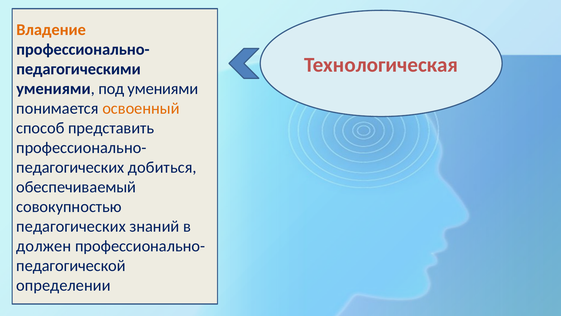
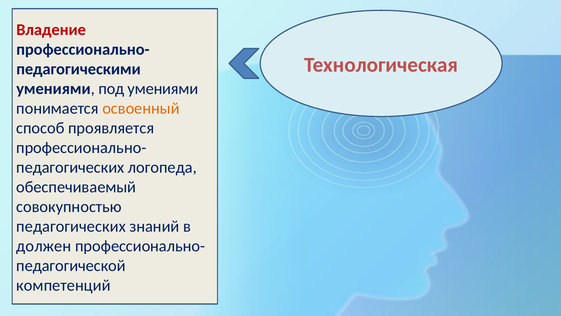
Владение colour: orange -> red (51, 30)
представить: представить -> проявляется (111, 128)
добиться: добиться -> логопеда (162, 167)
определении: определении -> компетенций (63, 285)
